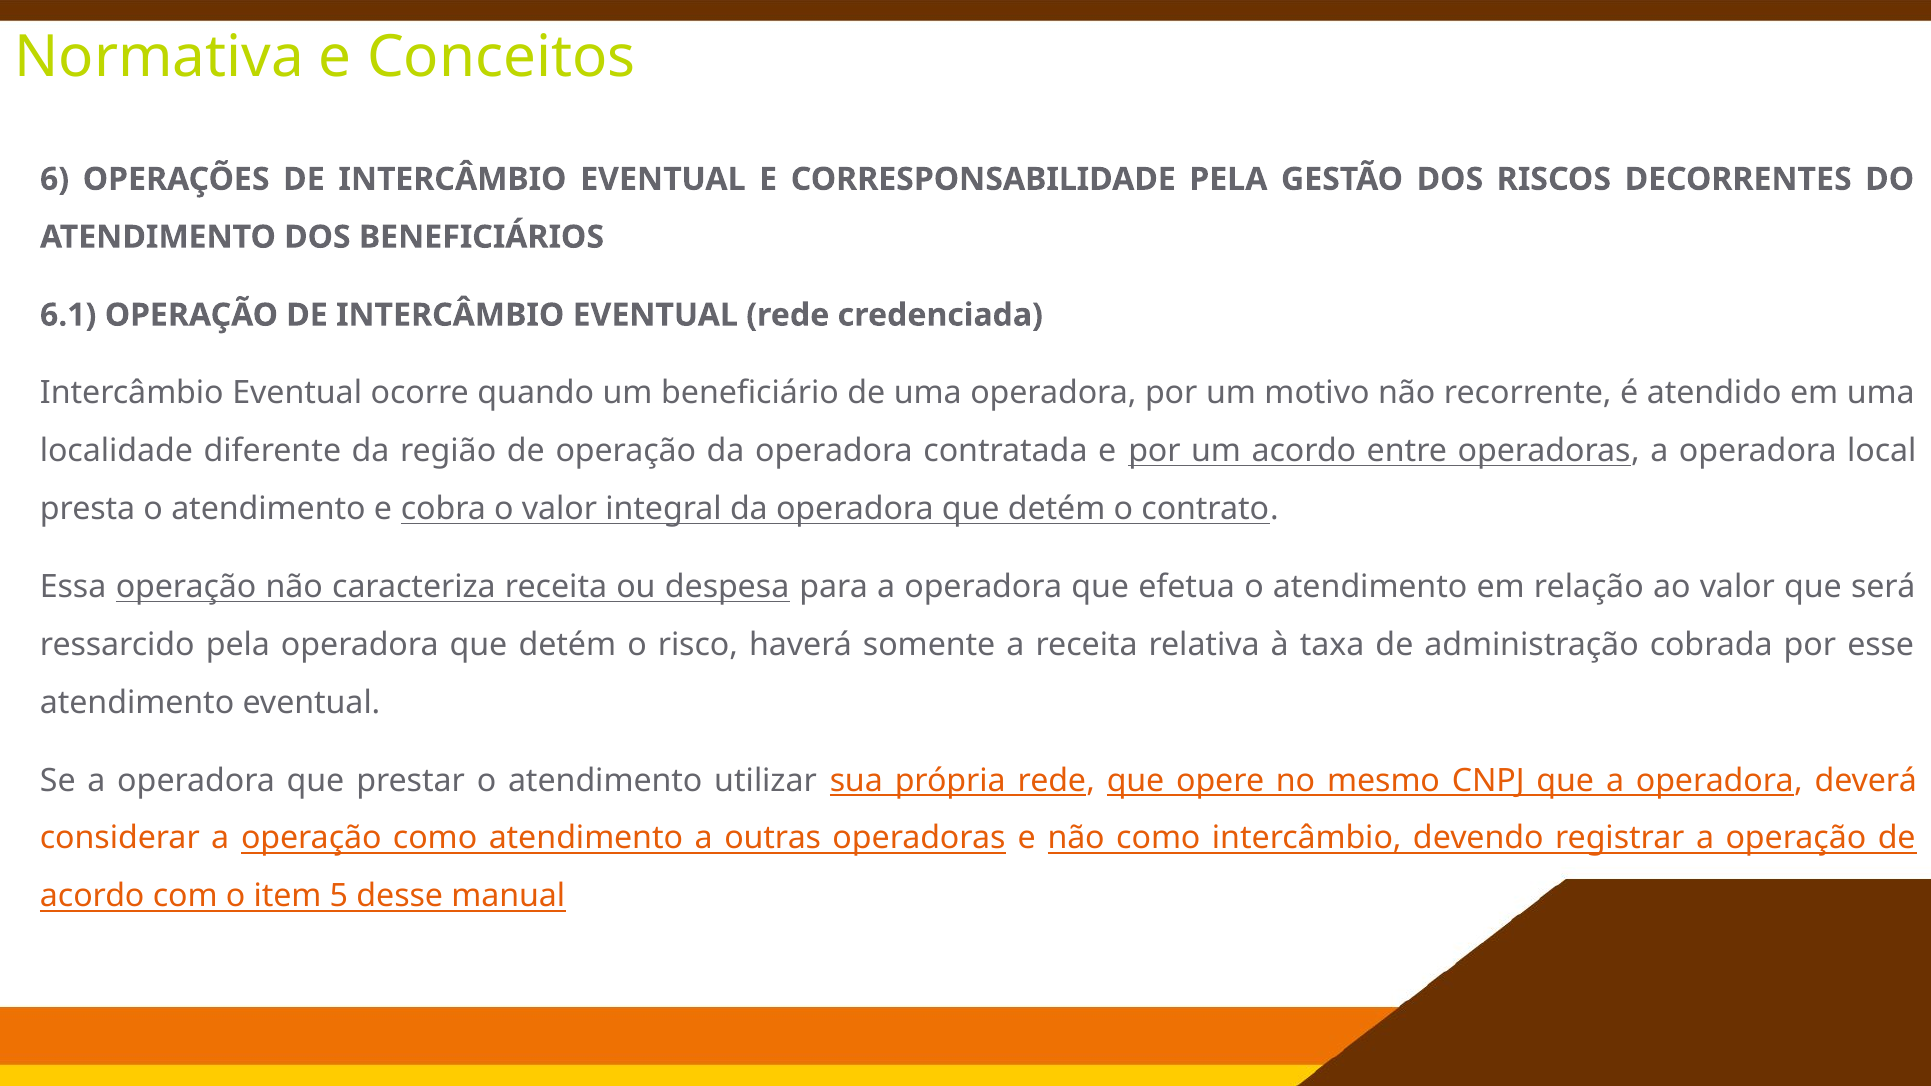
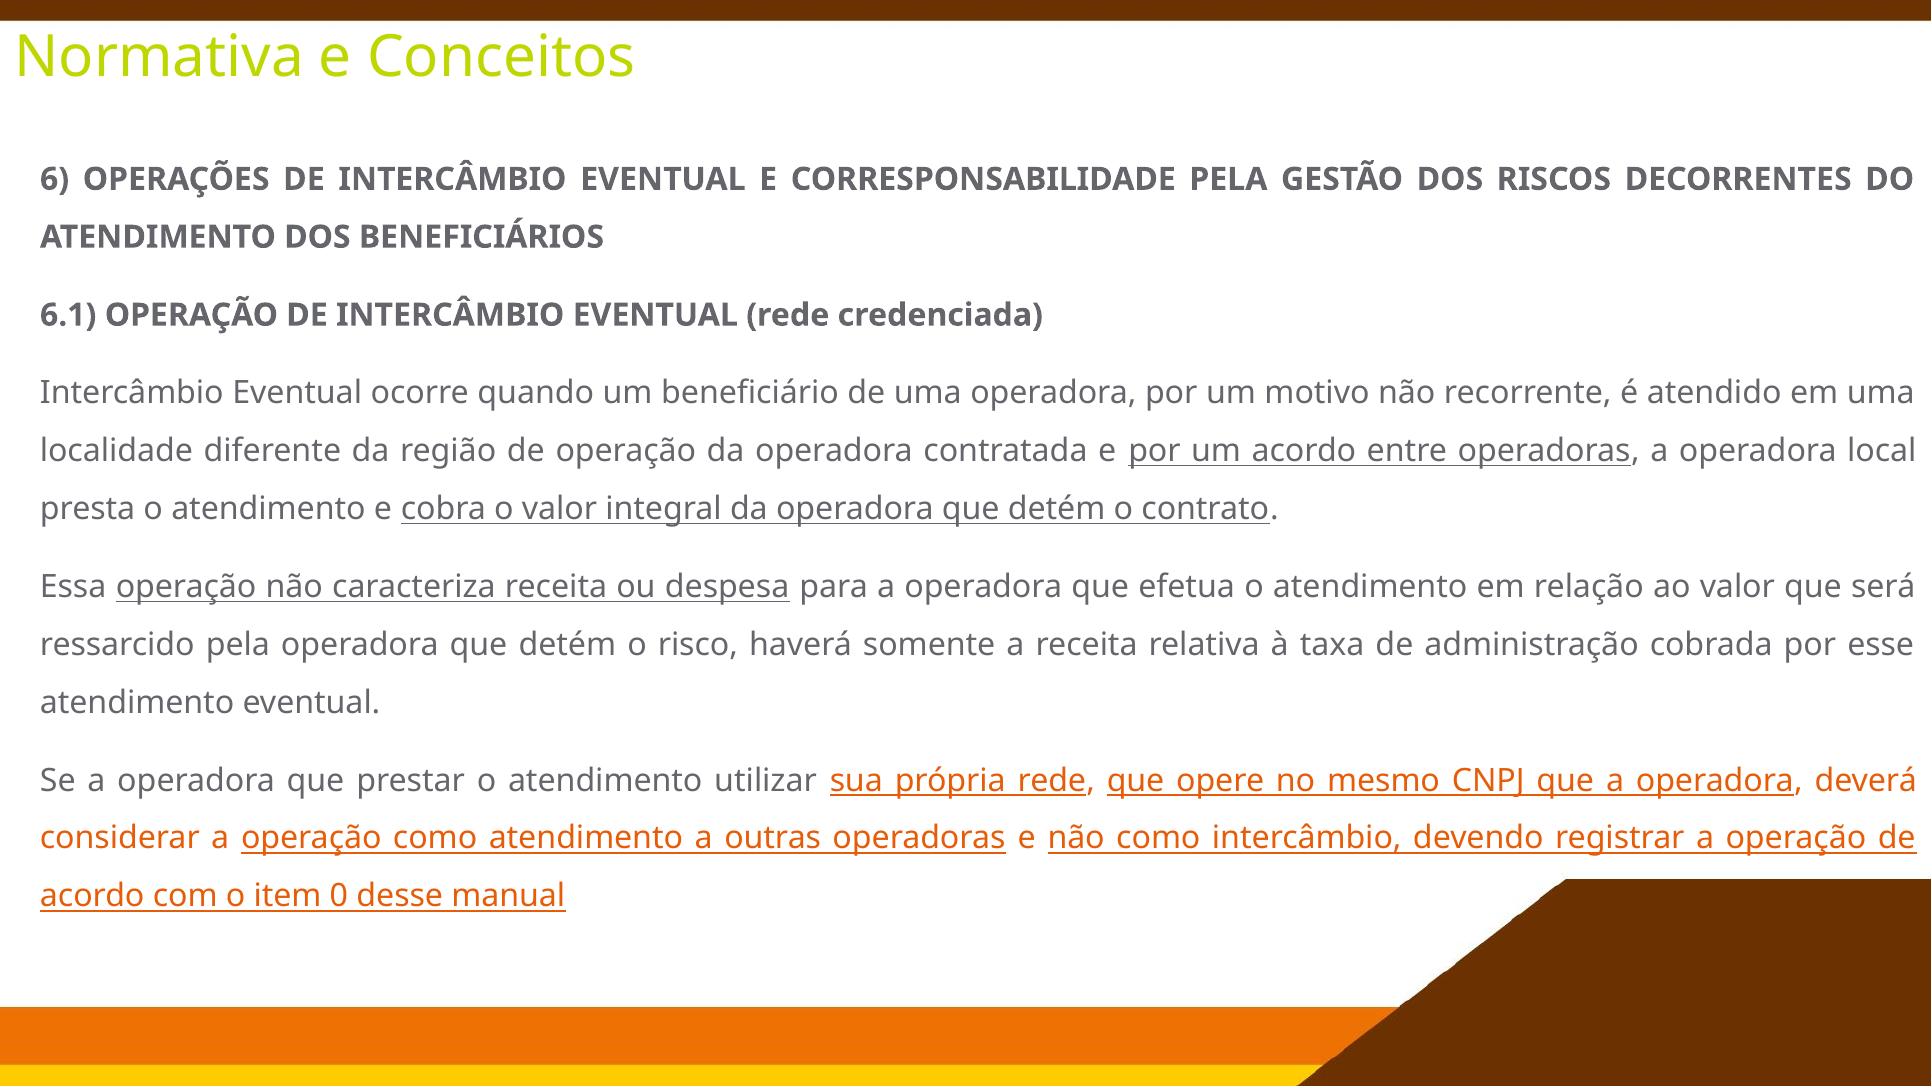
5: 5 -> 0 (339, 896)
